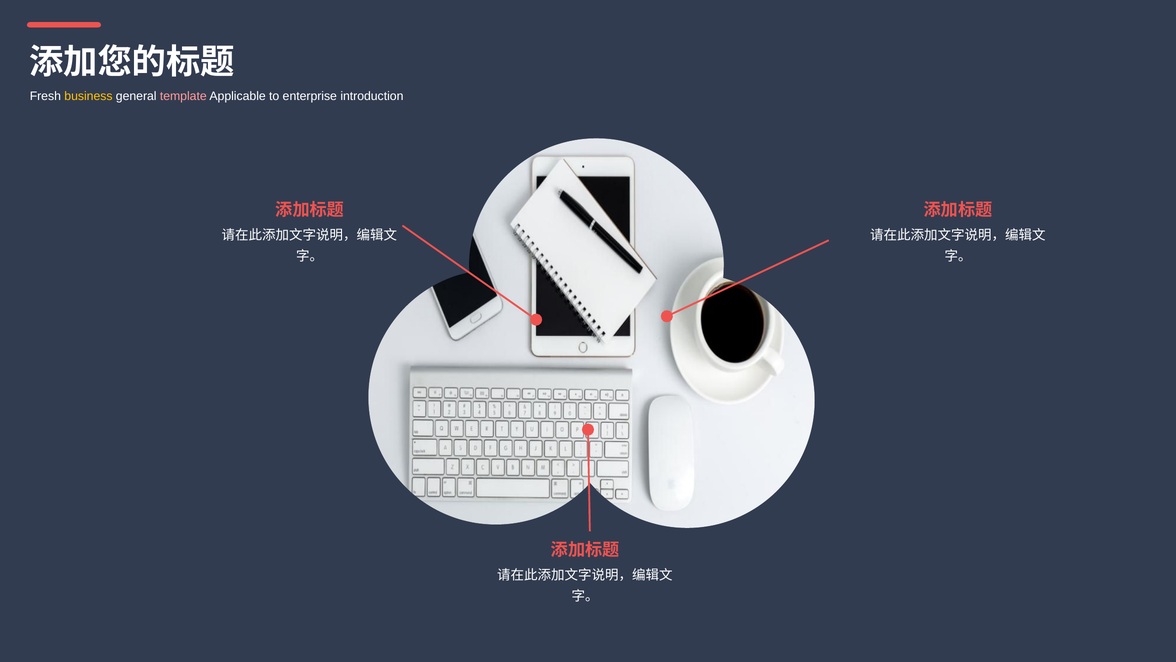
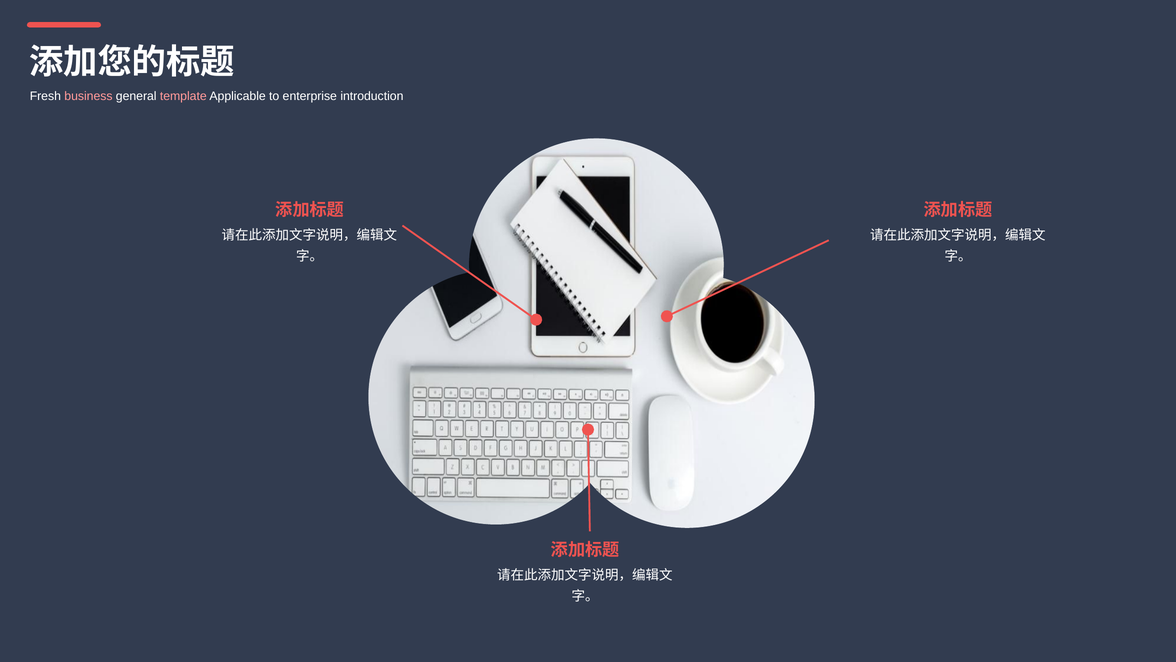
business colour: yellow -> pink (88, 96)
